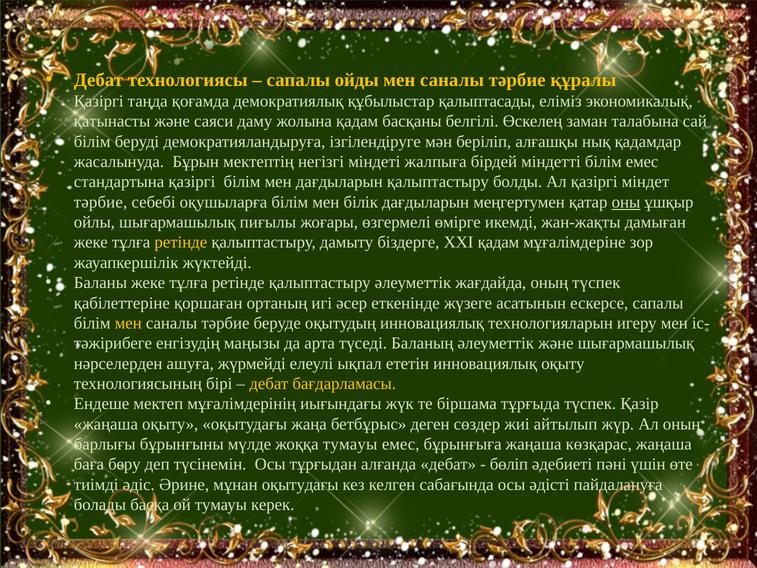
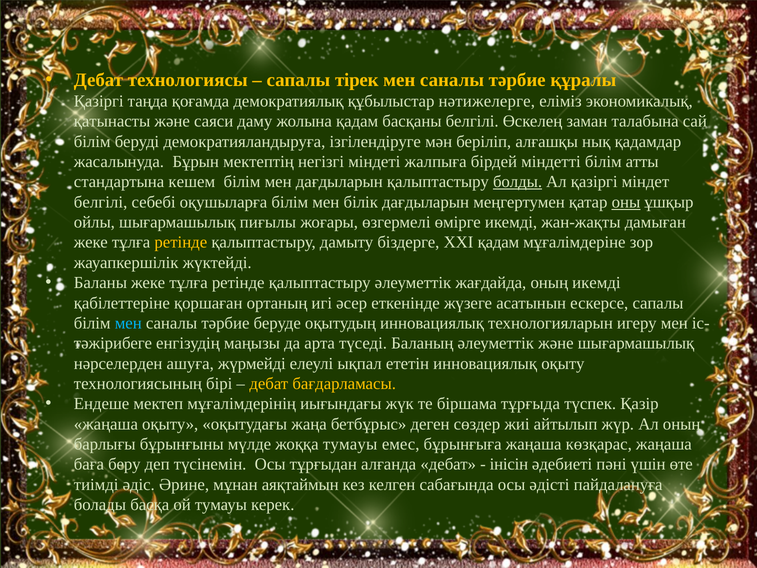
ойды: ойды -> тірек (357, 80)
қалыптасады: қалыптасады -> нәтижелерге (487, 101)
білім емес: емес -> атты (642, 162)
стандартына қазіргі: қазіргі -> кешем (192, 182)
болды underline: none -> present (518, 182)
тәрбие: тәрбие -> белгілі (101, 202)
оның түспек: түспек -> икемді (596, 283)
мен colour: yellow -> light blue (128, 323)
бөліп: бөліп -> інісін (509, 464)
мұнан оқытудағы: оқытудағы -> аяқтаймын (300, 484)
